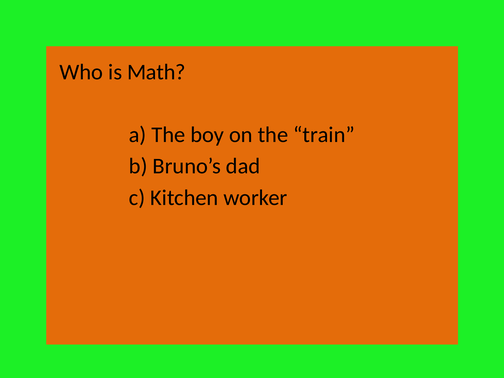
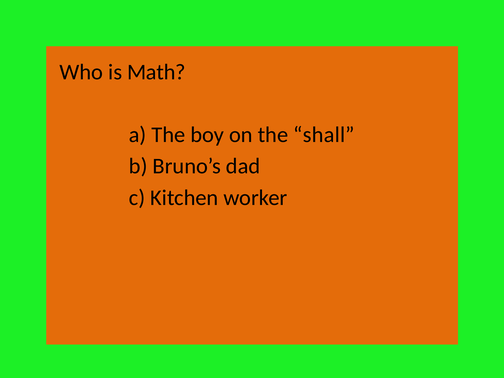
train: train -> shall (324, 135)
